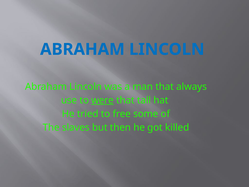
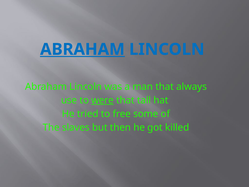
ABRAHAM underline: none -> present (82, 49)
